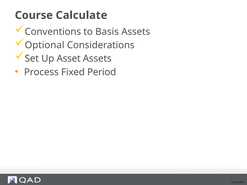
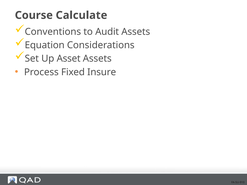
Basis: Basis -> Audit (107, 32)
Optional: Optional -> Equation (45, 45)
Period: Period -> Insure (102, 72)
